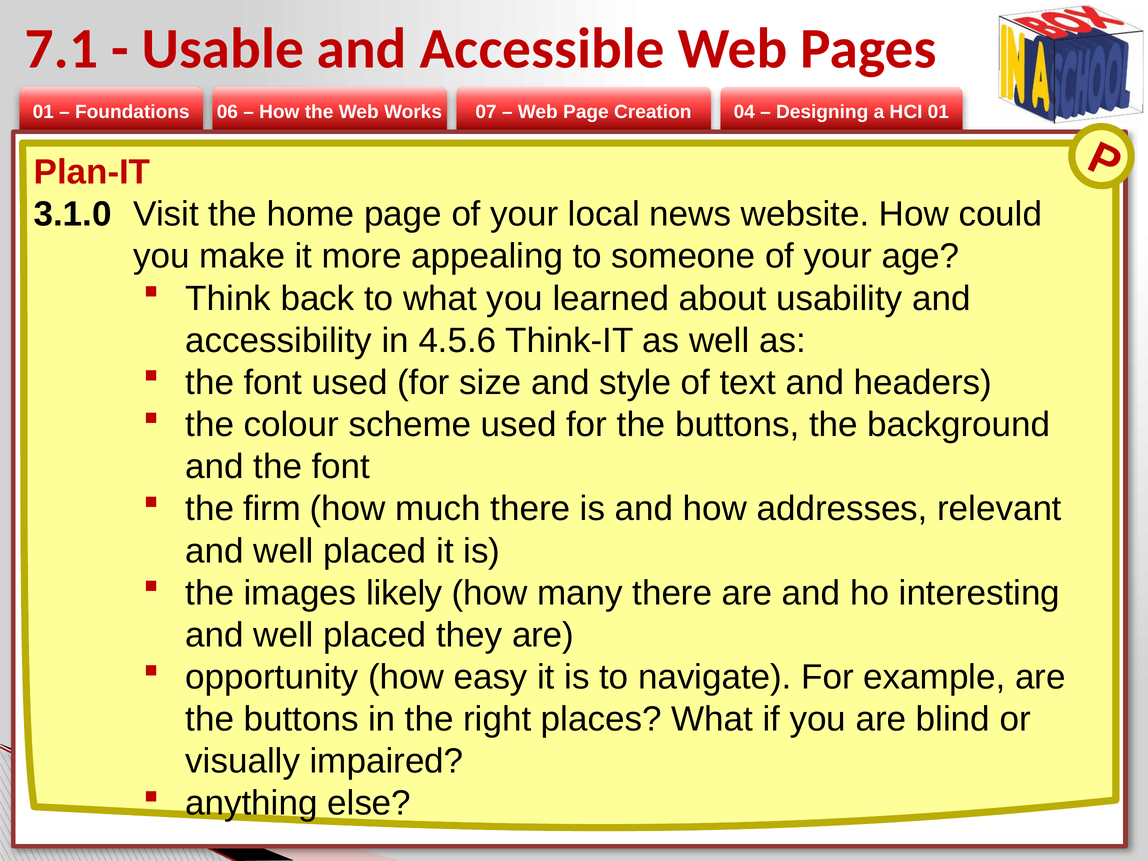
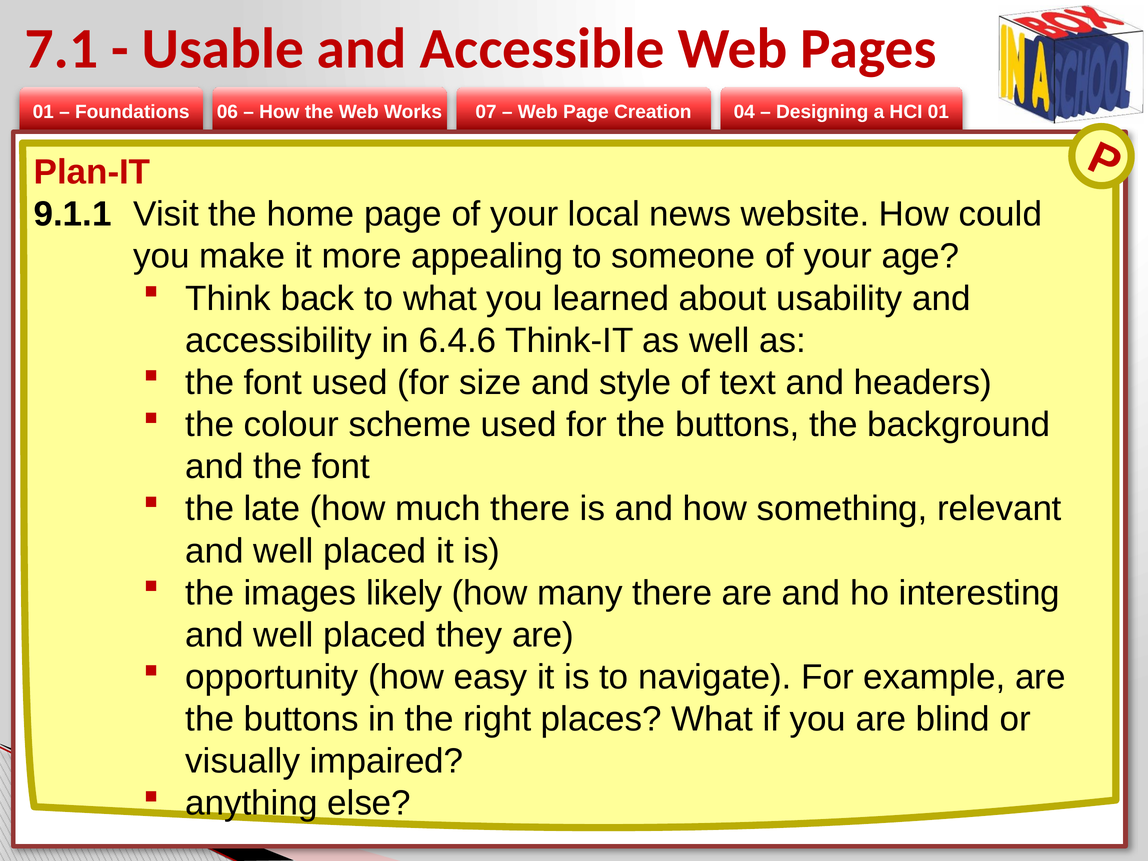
3.1.0: 3.1.0 -> 9.1.1 (73, 214)
4.5.6: 4.5.6 -> 6.4.6 (457, 341)
firm: firm -> late (272, 509)
addresses: addresses -> something (842, 509)
